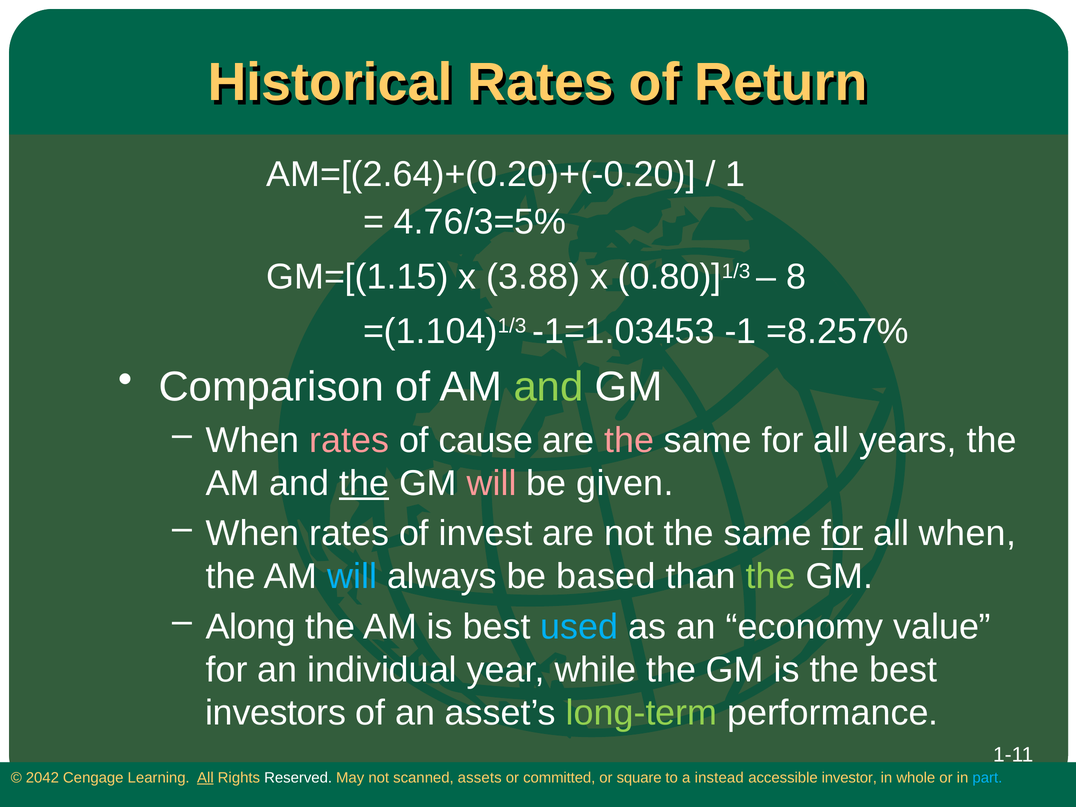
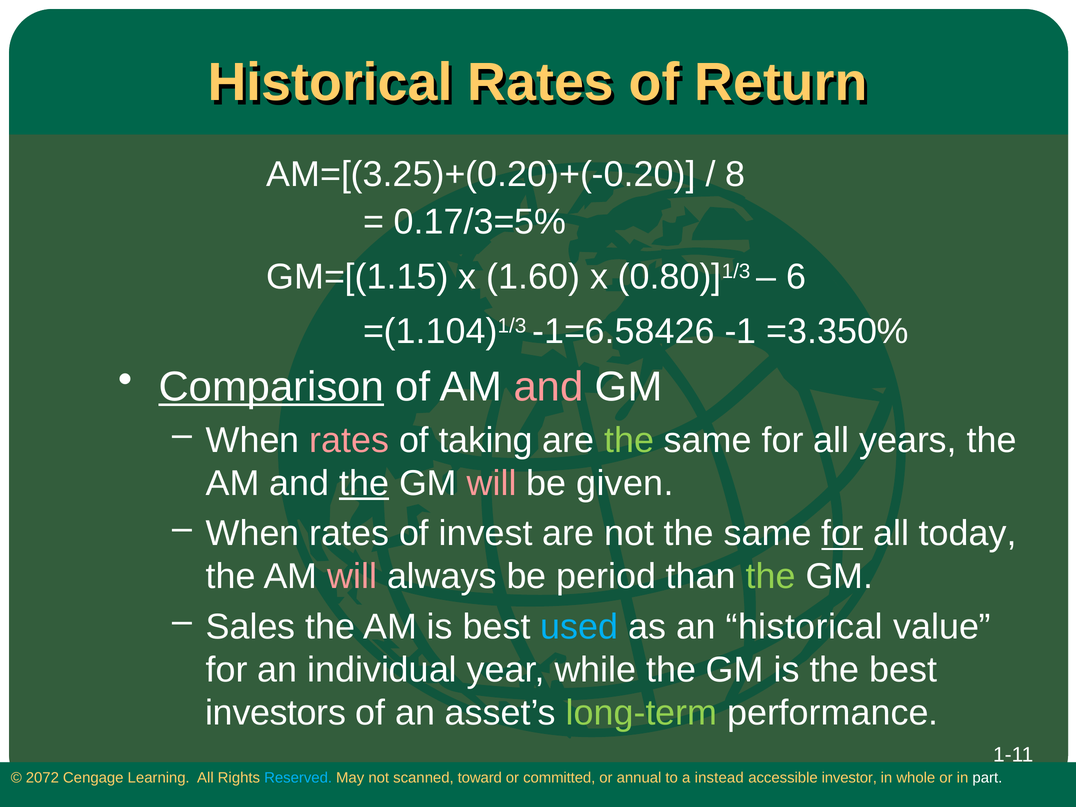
AM=[(2.64)+(0.20)+(-0.20: AM=[(2.64)+(0.20)+(-0.20 -> AM=[(3.25)+(0.20)+(-0.20 (481, 174)
1: 1 -> 8 (735, 174)
4.76/3=5%: 4.76/3=5% -> 0.17/3=5% (480, 222)
3.88: 3.88 -> 1.60 (533, 277)
8: 8 -> 6 (796, 277)
-1=1.03453: -1=1.03453 -> -1=6.58426 (623, 332)
=8.257%: =8.257% -> =3.350% (838, 332)
Comparison underline: none -> present (271, 387)
and colour: light green -> pink (549, 387)
cause: cause -> taking (486, 440)
the colour: pink -> light green (629, 440)
all when: when -> today (968, 534)
will colour: light blue -> pink (352, 577)
based: based -> period (606, 577)
Along: Along -> Sales (251, 627)
an economy: economy -> historical (804, 627)
2042: 2042 -> 2072 (42, 778)
All underline: present -> none (205, 778)
Reserved colour: white -> light blue (298, 778)
assets: assets -> toward (480, 778)
square: square -> annual (639, 778)
part colour: light blue -> white (987, 778)
